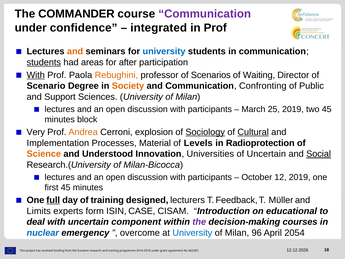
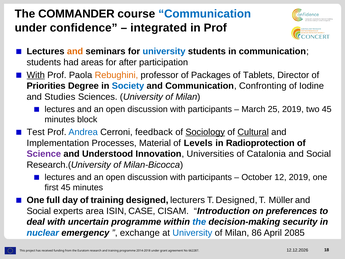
Communication colour: purple -> blue (205, 14)
students underline: present -> none (44, 62)
Scenarios: Scenarios -> Packages (211, 75)
Waiting: Waiting -> Tablets (259, 75)
Scenario: Scenario -> Priorities (46, 86)
Society colour: orange -> blue (128, 86)
Public: Public -> Iodine (312, 86)
Support: Support -> Studies (60, 97)
Very: Very -> Test (36, 132)
Andrea colour: orange -> blue (83, 132)
explosion: explosion -> feedback (154, 132)
Science colour: orange -> purple (44, 154)
of Uncertain: Uncertain -> Catalonia (266, 154)
Social underline: present -> none (319, 154)
full underline: present -> none (53, 200)
T Feedback: Feedback -> Designed (237, 200)
Limits: Limits -> Social (39, 211)
form: form -> area (95, 211)
educational: educational -> preferences (292, 211)
uncertain component: component -> programme (136, 222)
the colour: purple -> blue (199, 222)
courses: courses -> security (300, 222)
overcome: overcome -> exchange (140, 233)
96: 96 -> 86 (257, 233)
2054: 2054 -> 2085 (295, 233)
